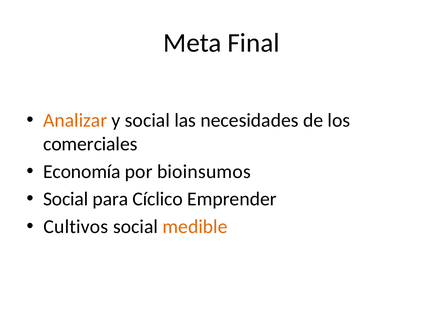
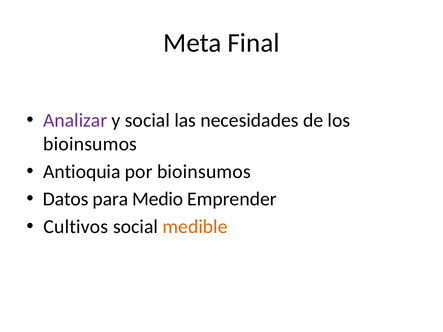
Analizar colour: orange -> purple (75, 121)
comerciales: comerciales -> bioinsumos (90, 144)
Economía: Economía -> Antioquia (82, 172)
Social: Social -> Datos (66, 199)
Cíclico: Cíclico -> Medio (158, 199)
